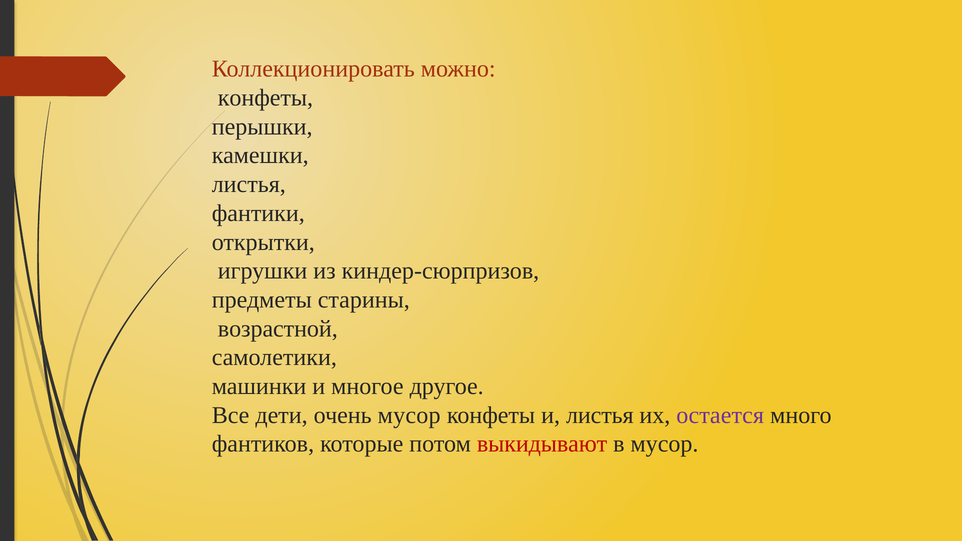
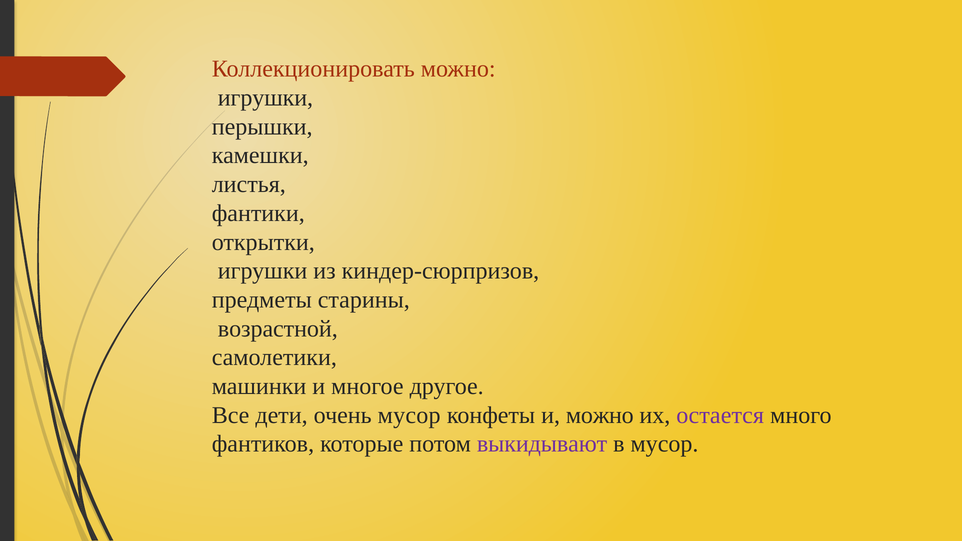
конфеты: конфеты -> игрушки (265, 98)
и листья: листья -> можно (600, 415)
выкидывают colour: red -> purple (542, 444)
